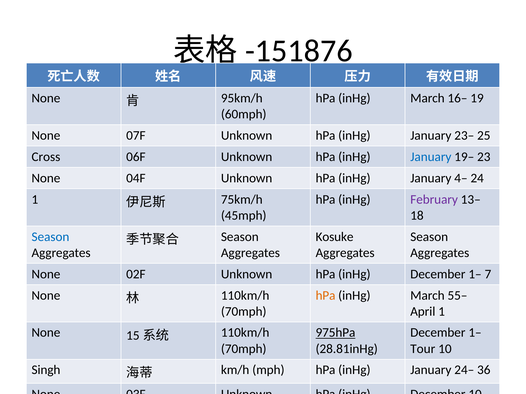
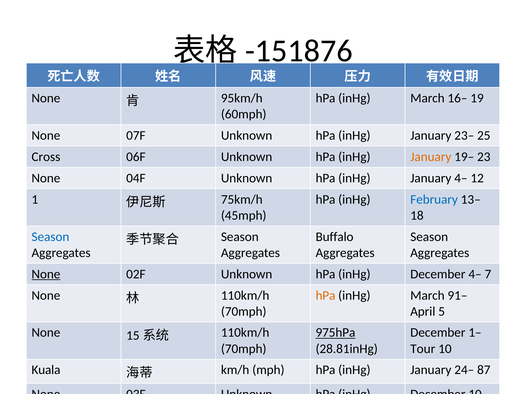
January colour: blue -> orange (431, 157)
24: 24 -> 12 (477, 178)
February colour: purple -> blue (434, 200)
Kosuke: Kosuke -> Buffalo (335, 237)
None underline: none -> present (46, 274)
1–: 1– -> 4– (475, 274)
55–: 55– -> 91– (458, 296)
April 1: 1 -> 5 (442, 312)
Singh: Singh -> Kuala (46, 370)
36: 36 -> 87 (484, 370)
